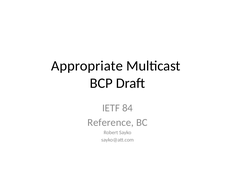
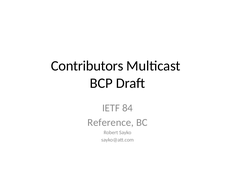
Appropriate: Appropriate -> Contributors (87, 66)
